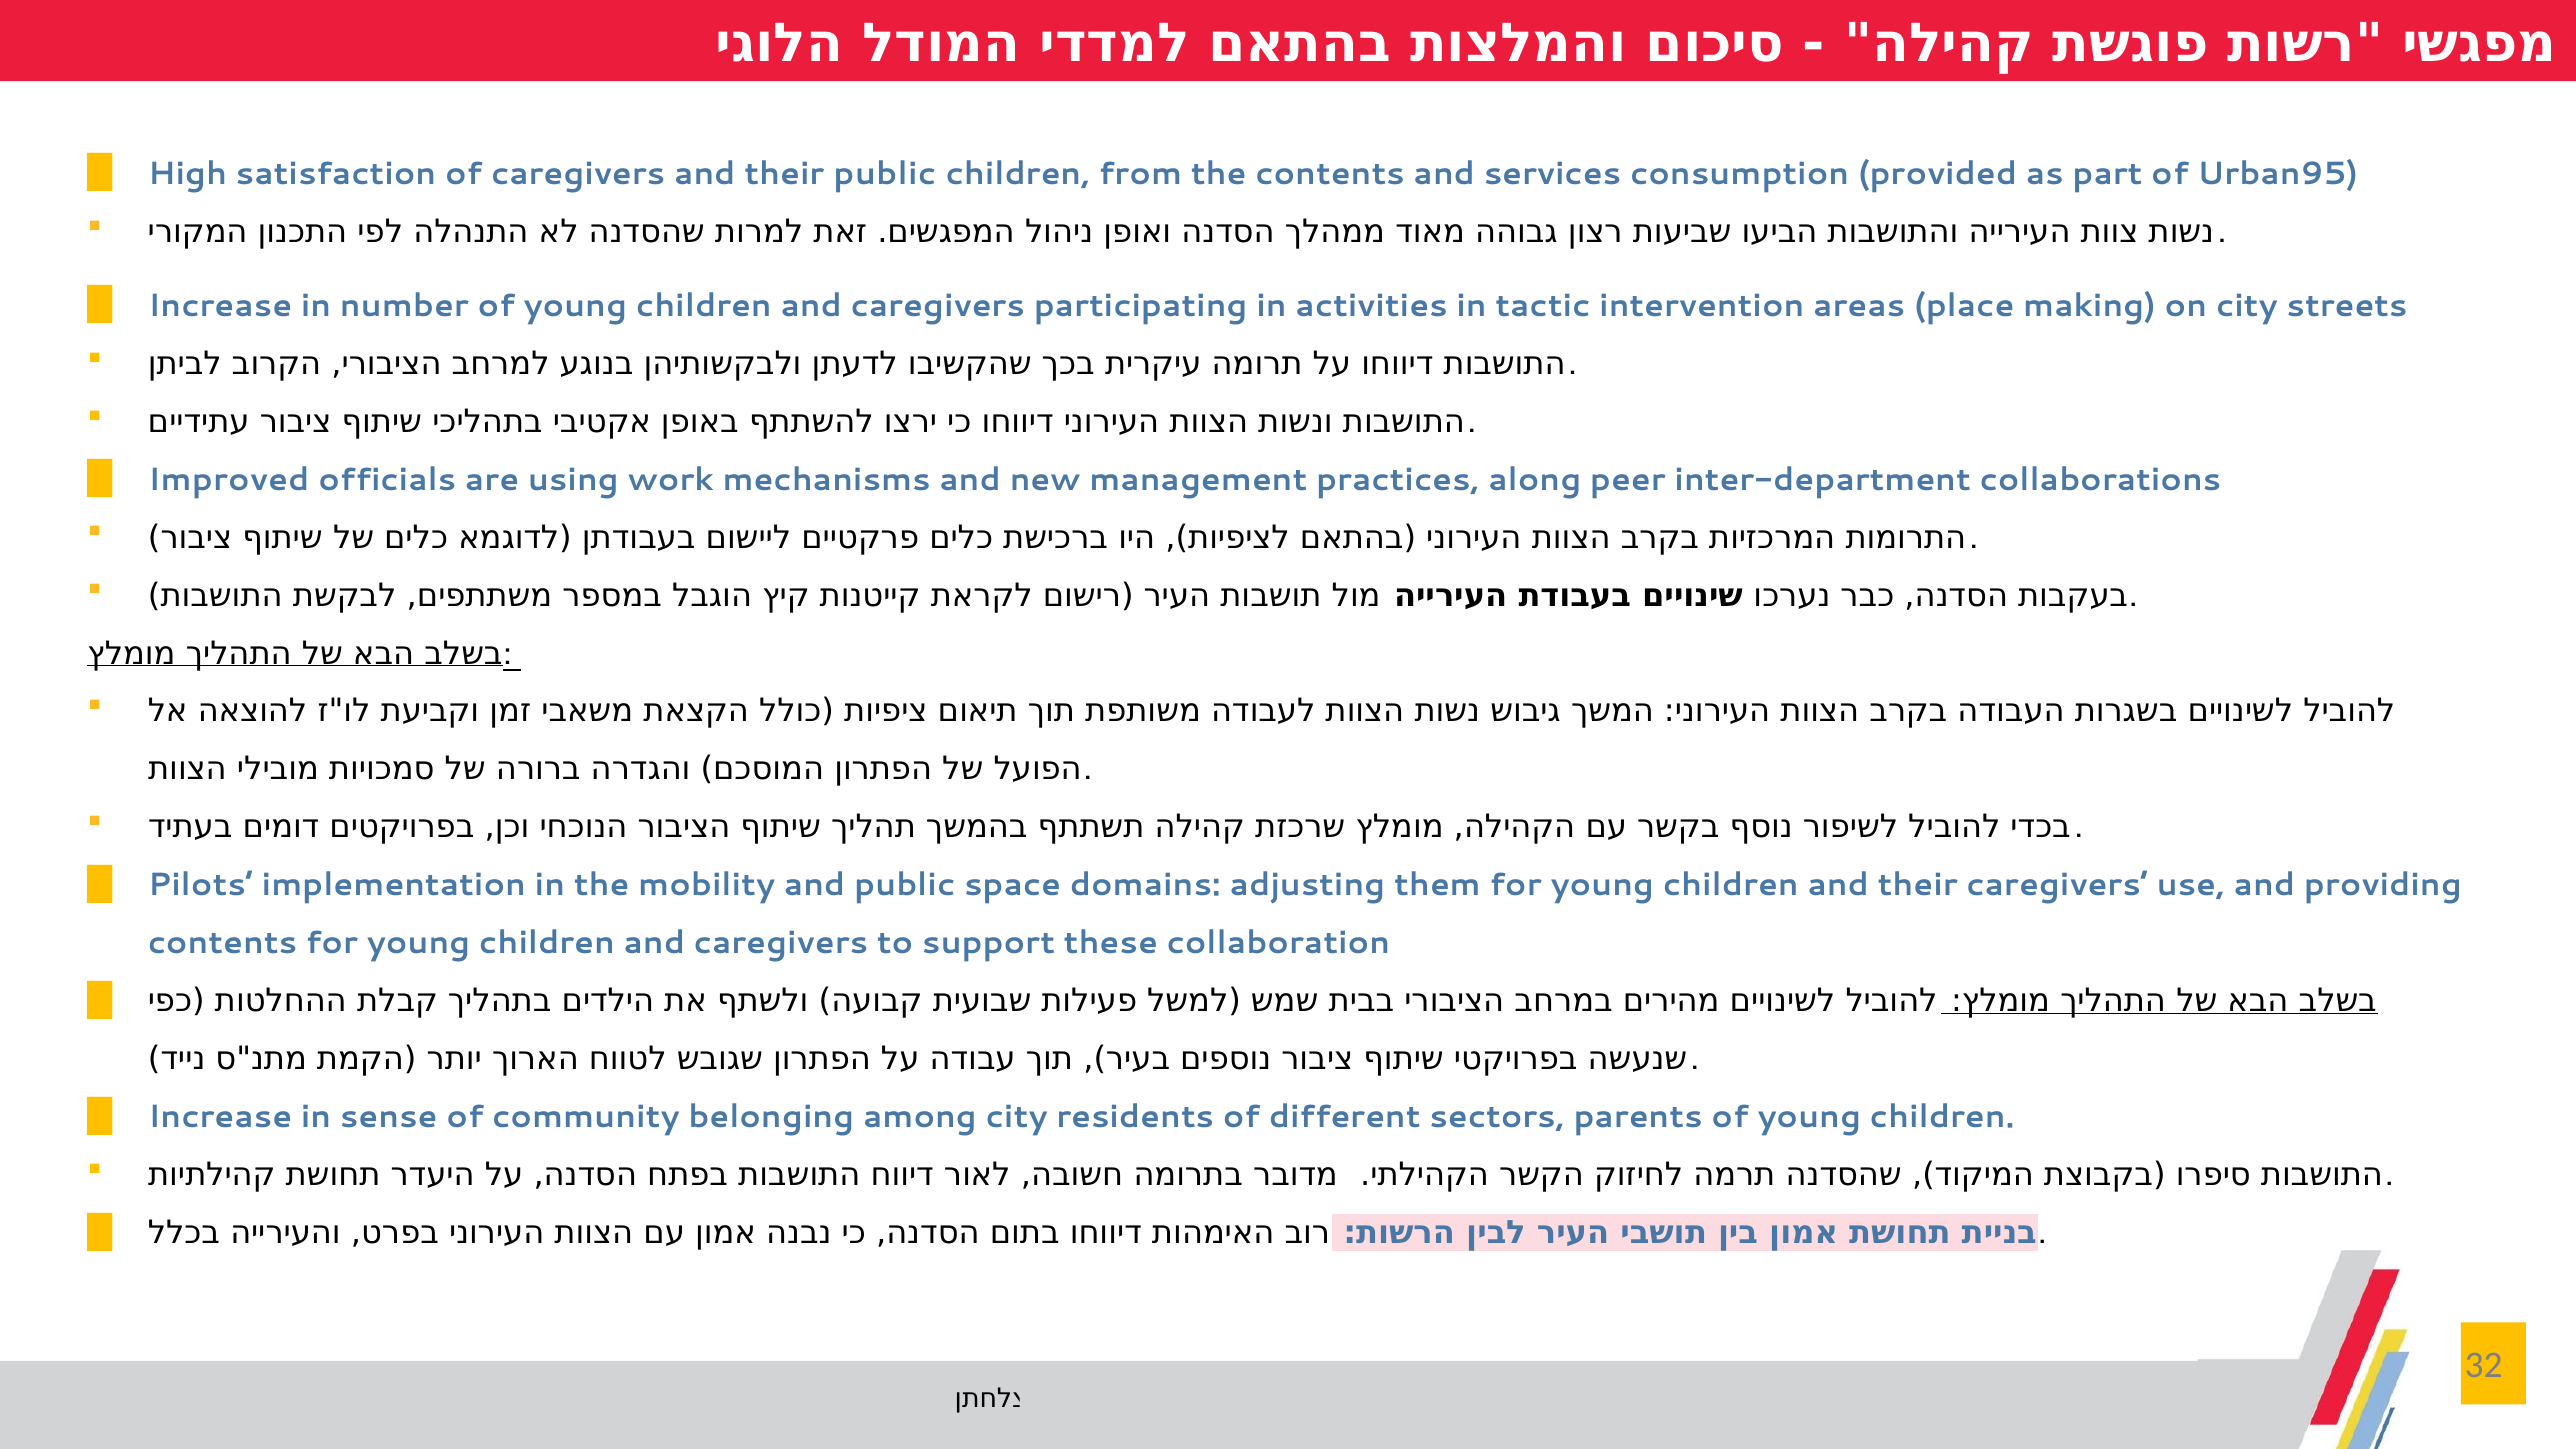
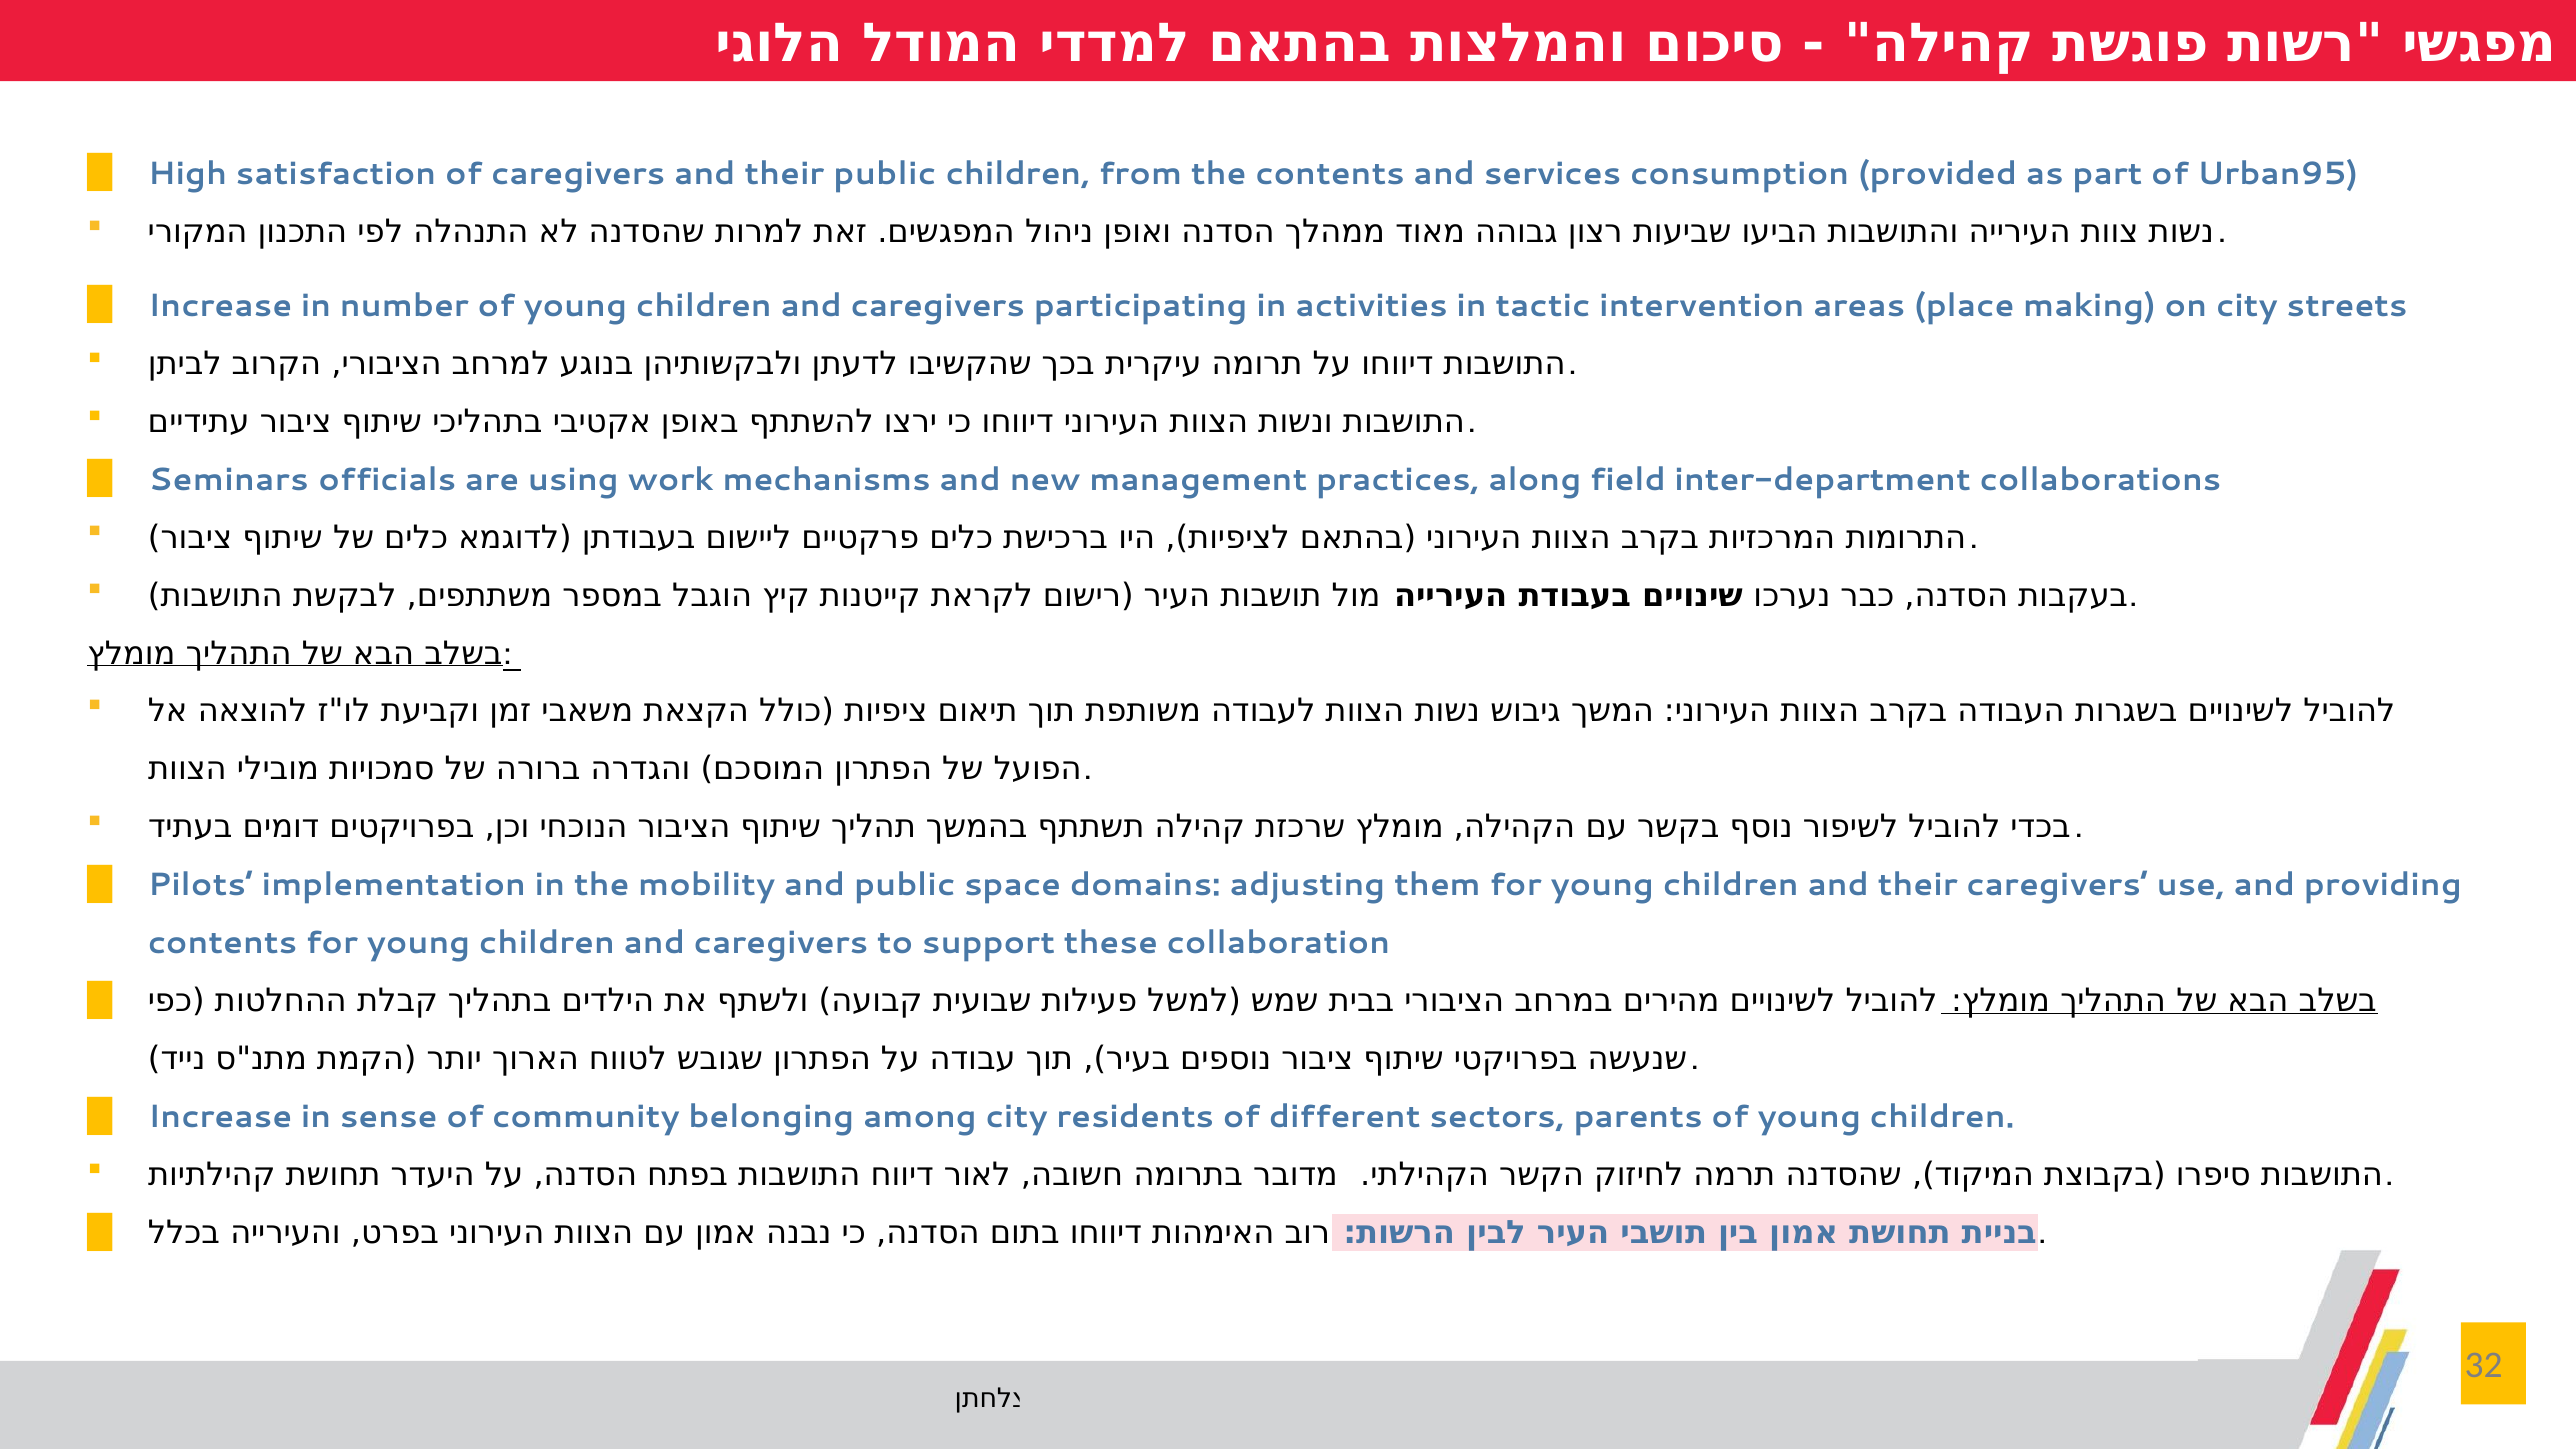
Improved: Improved -> Seminars (229, 480)
peer: peer -> field (1628, 480)
